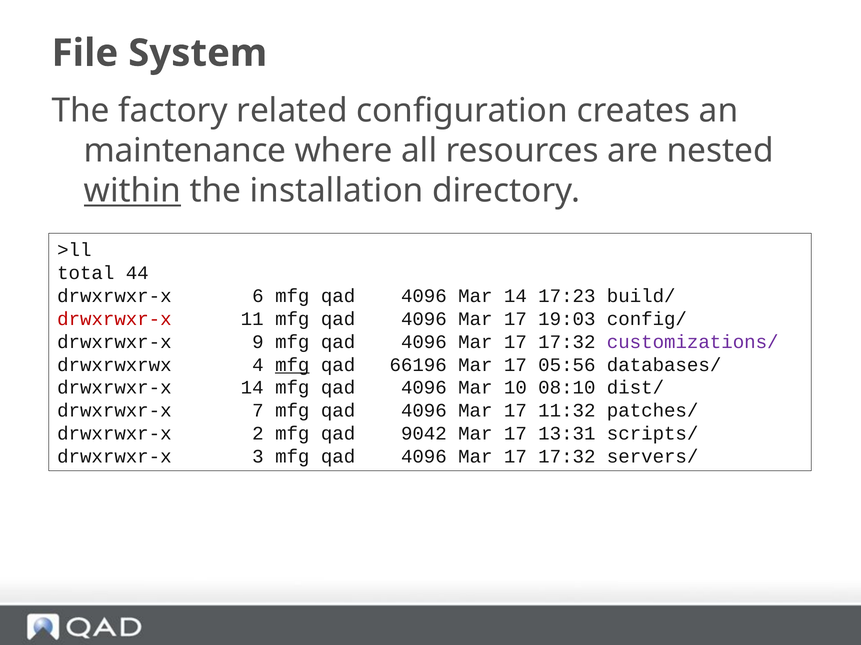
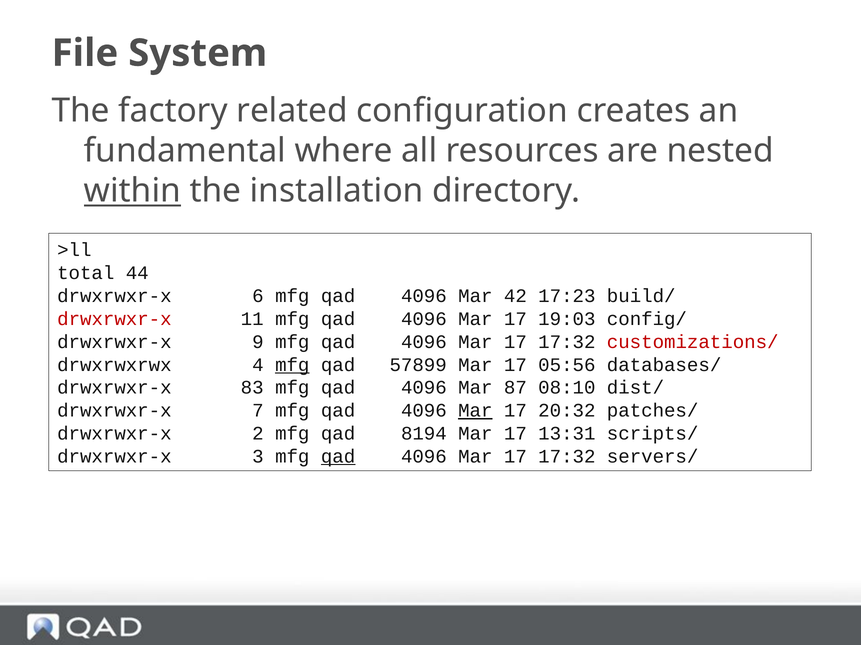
maintenance: maintenance -> fundamental (185, 151)
Mar 14: 14 -> 42 (515, 296)
customizations/ colour: purple -> red (693, 342)
66196: 66196 -> 57899 (418, 365)
drwxrwxr-x 14: 14 -> 83 (252, 388)
10: 10 -> 87 (515, 388)
Mar underline: none -> present (475, 411)
11:32: 11:32 -> 20:32 (567, 411)
9042: 9042 -> 8194 (424, 434)
qad underline: none -> present (338, 457)
